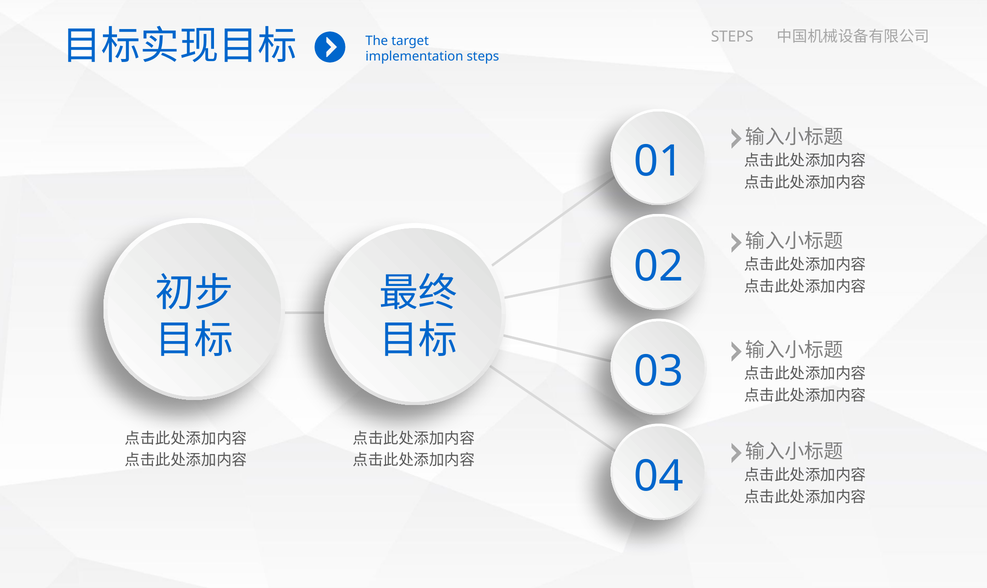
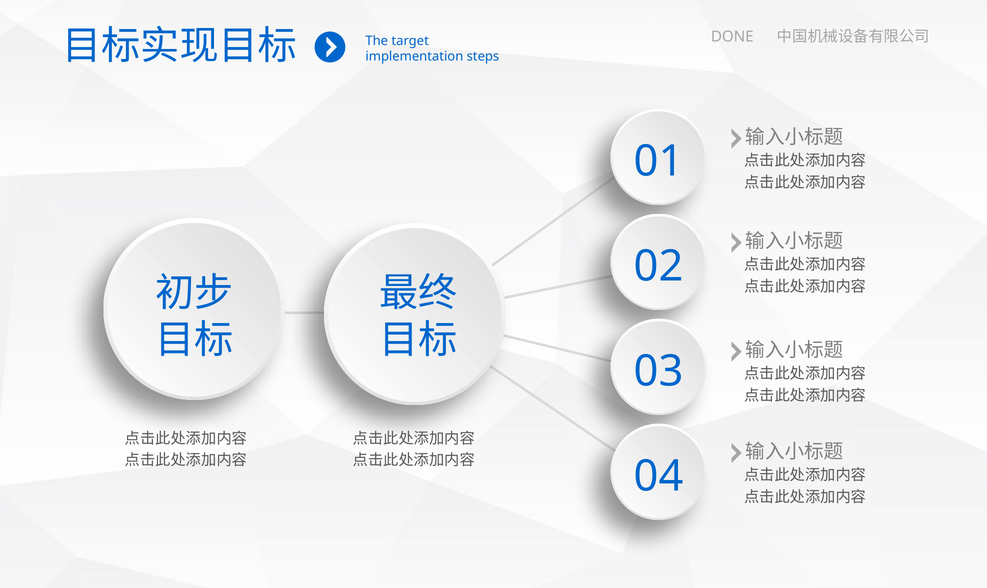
STEPS: STEPS -> DONE (732, 36)
